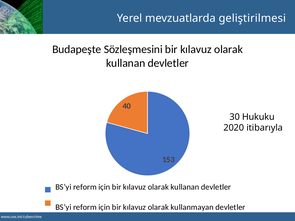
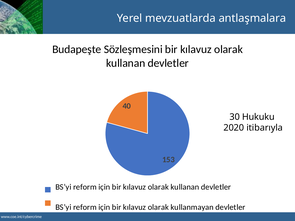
geliştirilmesi: geliştirilmesi -> antlaşmalara (252, 18)
